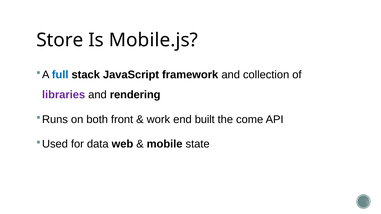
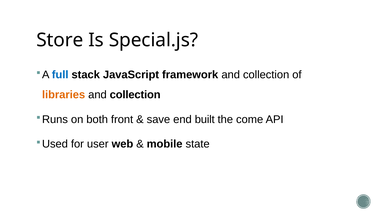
Mobile.js: Mobile.js -> Special.js (153, 40)
libraries colour: purple -> orange (64, 95)
rendering: rendering -> collection (135, 95)
work: work -> save (158, 120)
data: data -> user (98, 144)
